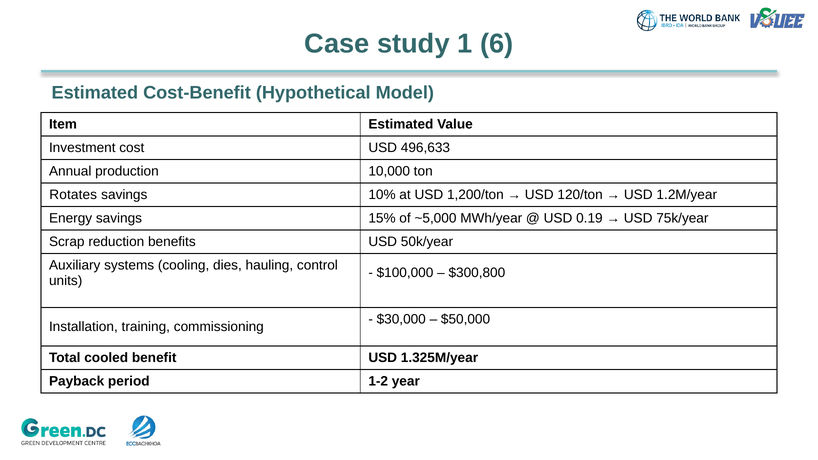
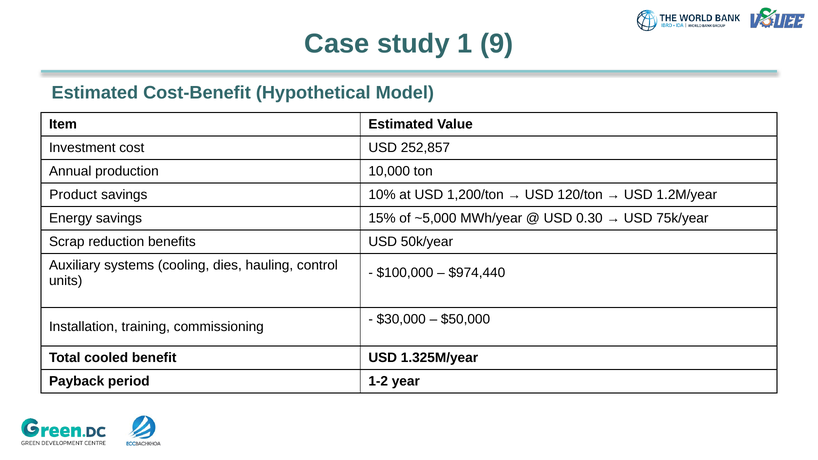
6: 6 -> 9 (497, 44)
496,633: 496,633 -> 252,857 (425, 148)
Rotates: Rotates -> Product (73, 195)
0.19: 0.19 -> 0.30 (589, 218)
$300,800: $300,800 -> $974,440 (477, 273)
